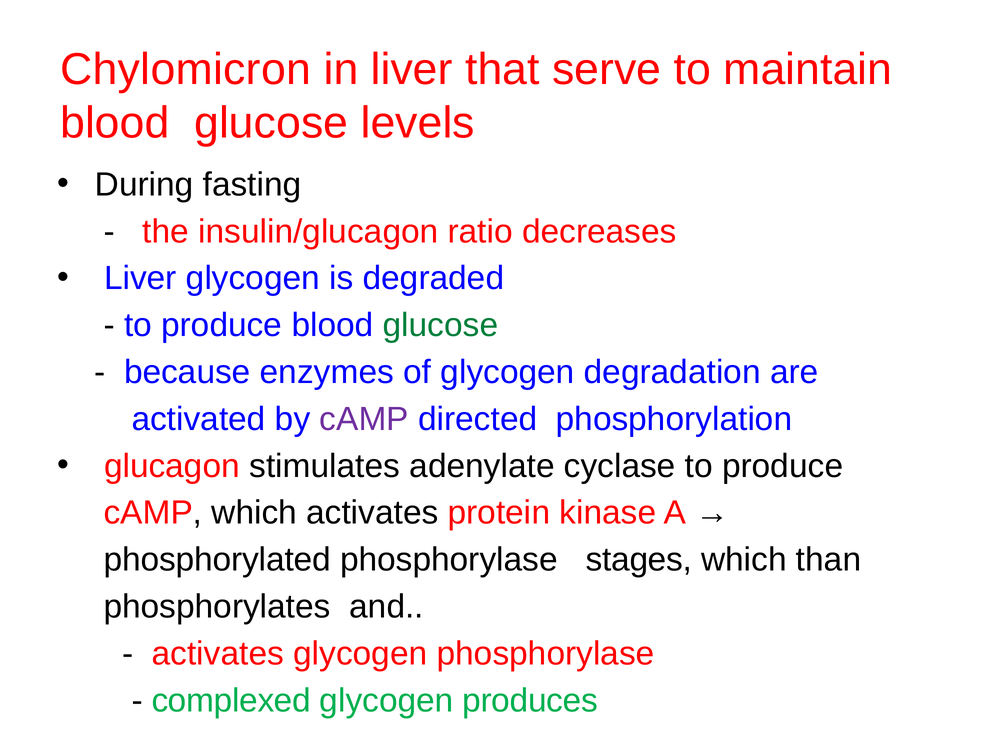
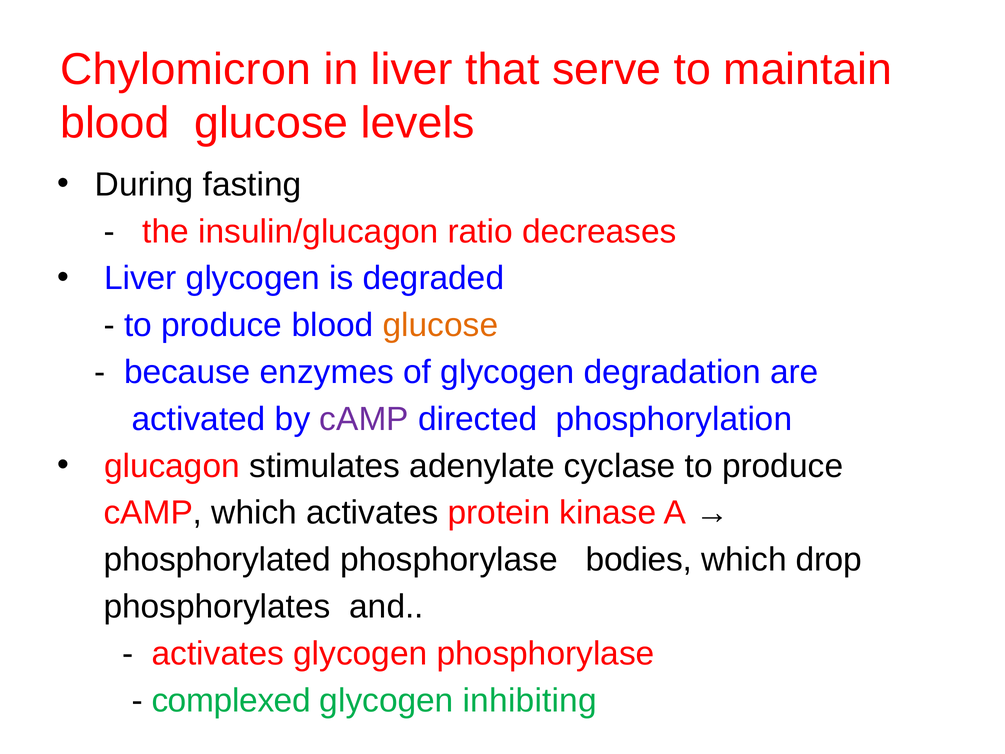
glucose colour: green -> orange (440, 325)
stages: stages -> bodies (639, 560)
than: than -> drop (829, 560)
produces: produces -> inhibiting (530, 700)
